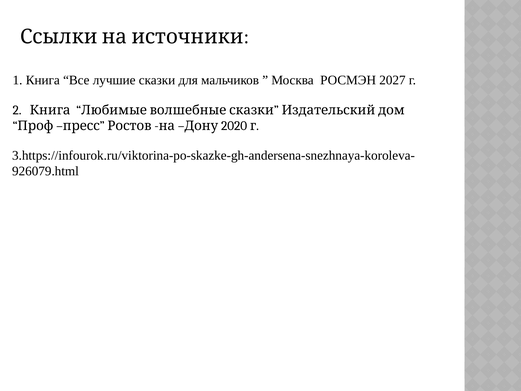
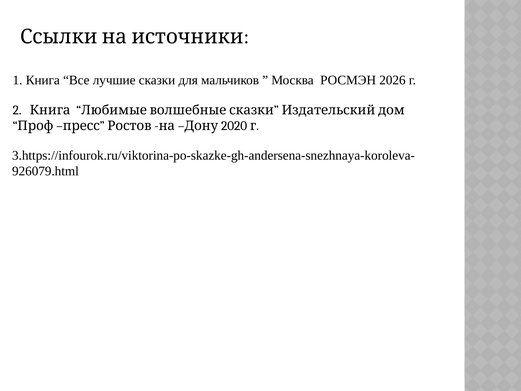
2027: 2027 -> 2026 (392, 80)
